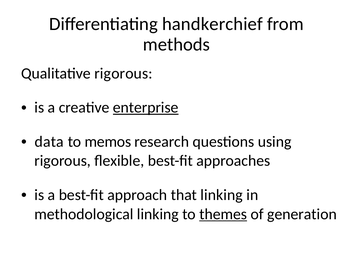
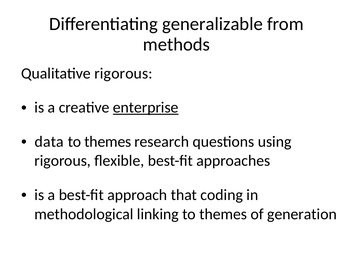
handkerchief: handkerchief -> generalizable (212, 24)
memos: memos -> themes (108, 141)
that linking: linking -> coding (222, 195)
themes underline: present -> none (223, 214)
